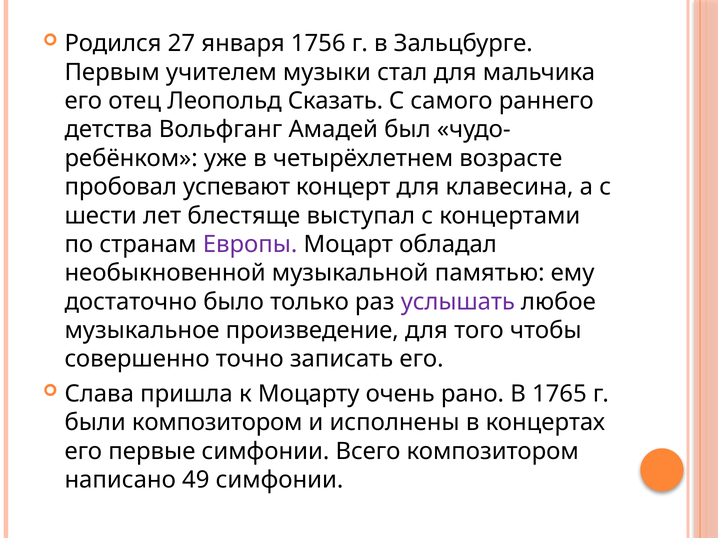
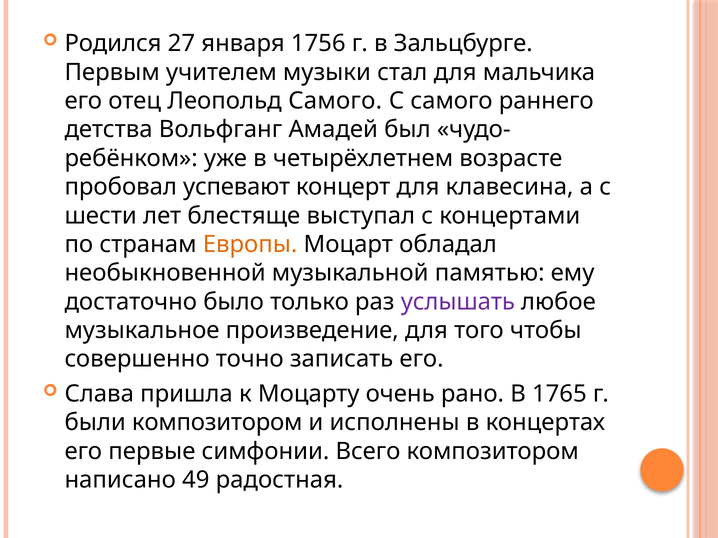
Леопольд Сказать: Сказать -> Самого (335, 101)
Европы colour: purple -> orange (250, 245)
49 симфонии: симфонии -> радостная (279, 480)
